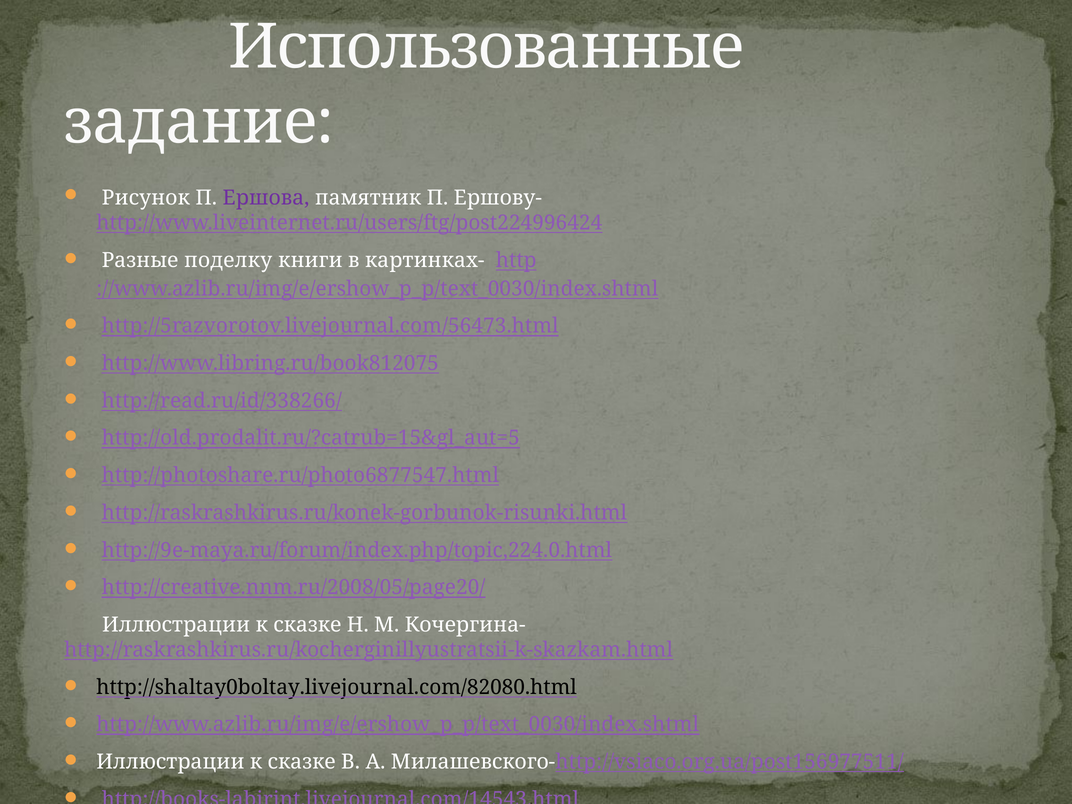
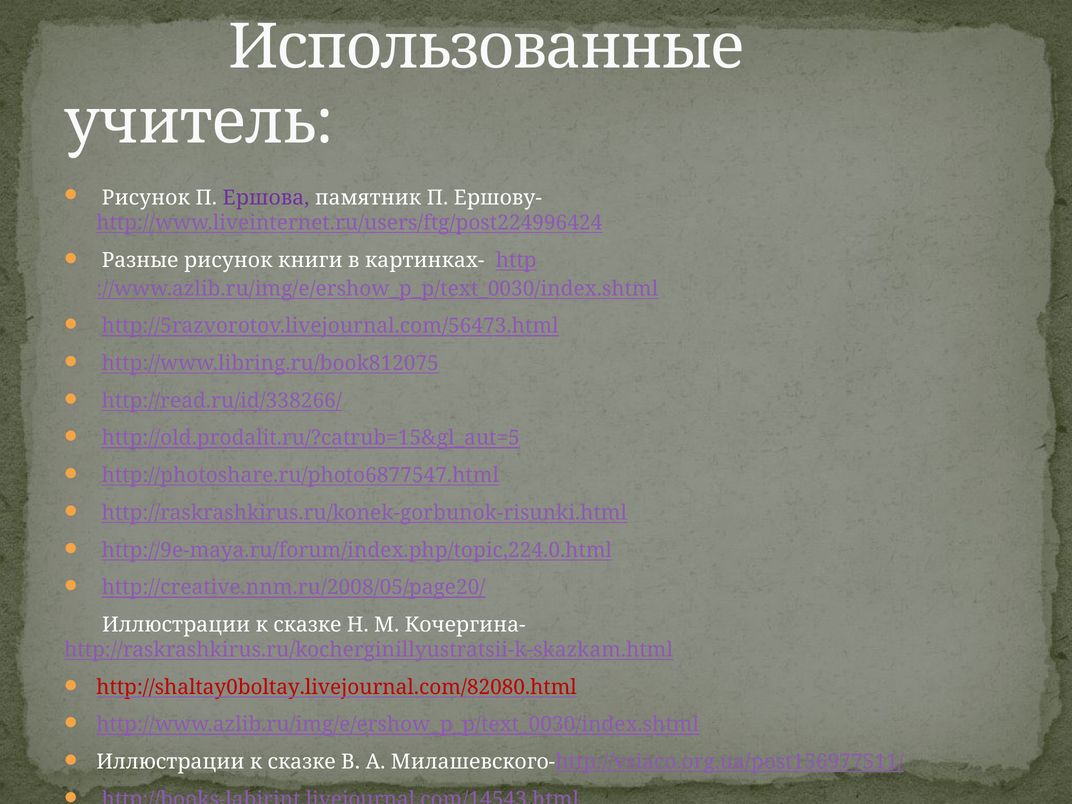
задание: задание -> учитель (199, 122)
Разные поделку: поделку -> рисунок (228, 260)
http://shaltay0boltay.livejournal.com/82080.html colour: black -> red (337, 687)
